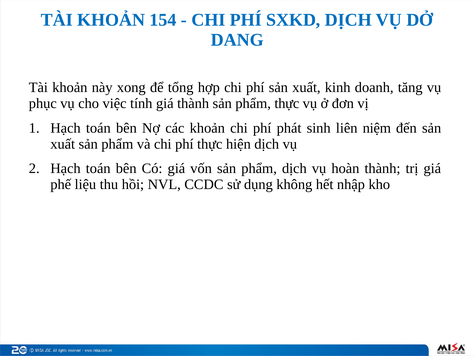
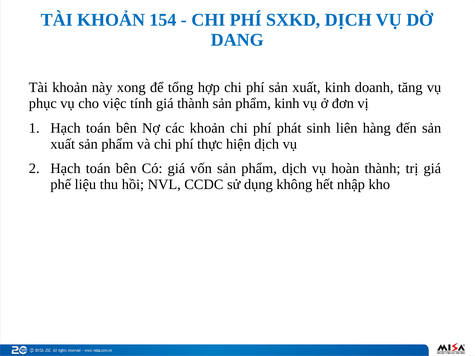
phẩm thực: thực -> kinh (287, 104)
niệm: niệm -> hàng (377, 128)
